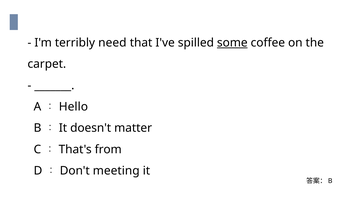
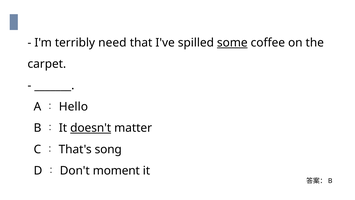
doesn't underline: none -> present (91, 128)
from: from -> song (108, 149)
meeting: meeting -> moment (116, 170)
